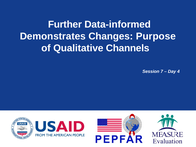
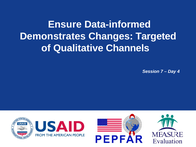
Further: Further -> Ensure (65, 24)
Purpose: Purpose -> Targeted (156, 36)
